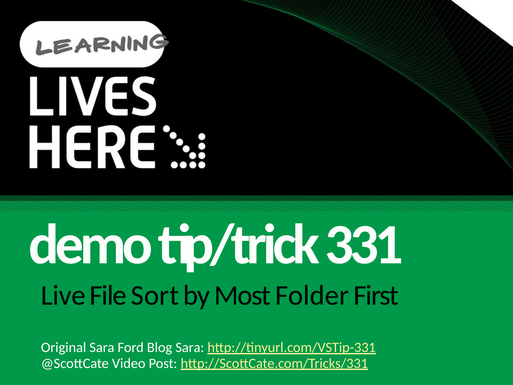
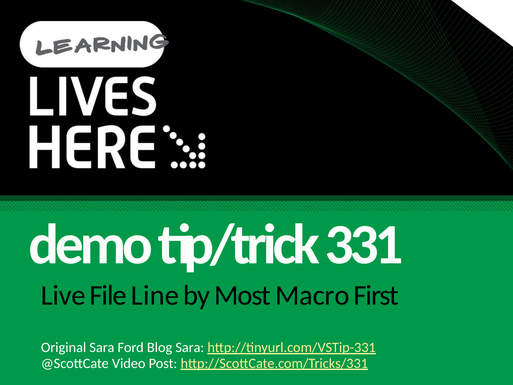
Sort: Sort -> Line (155, 295)
Folder: Folder -> Macro (312, 295)
